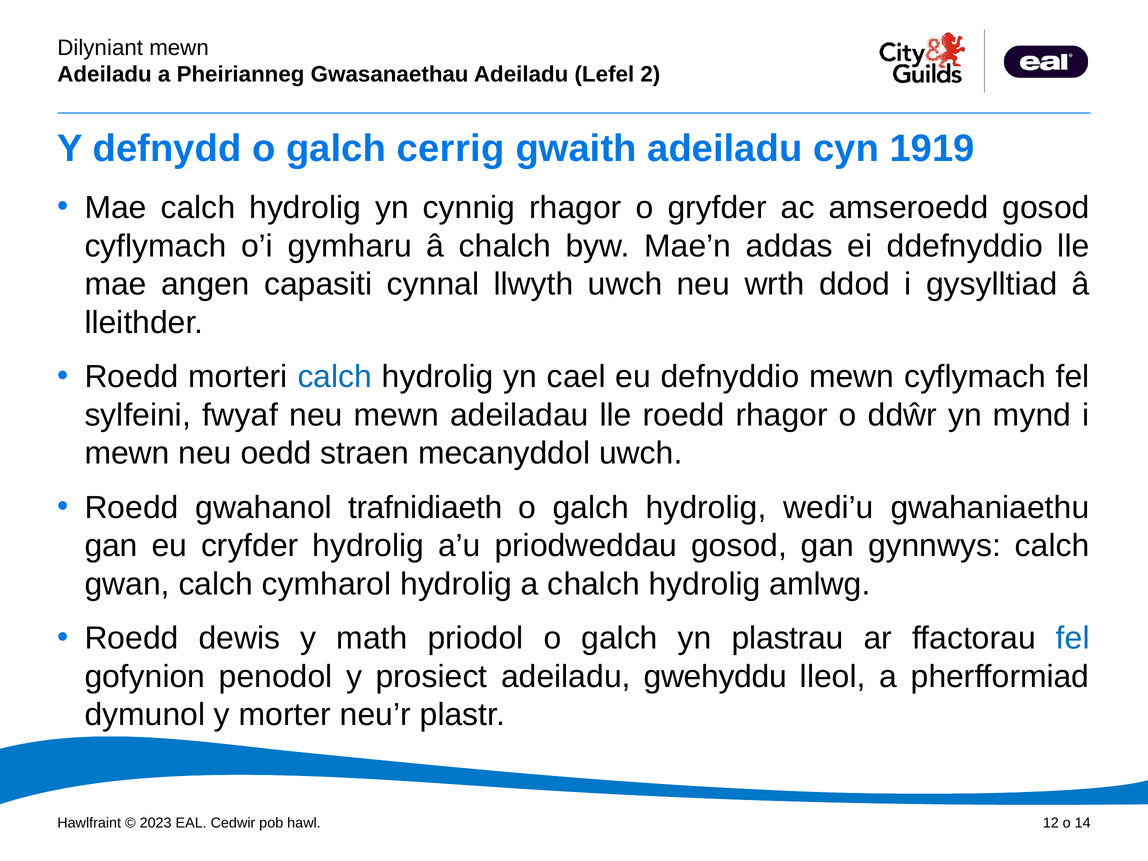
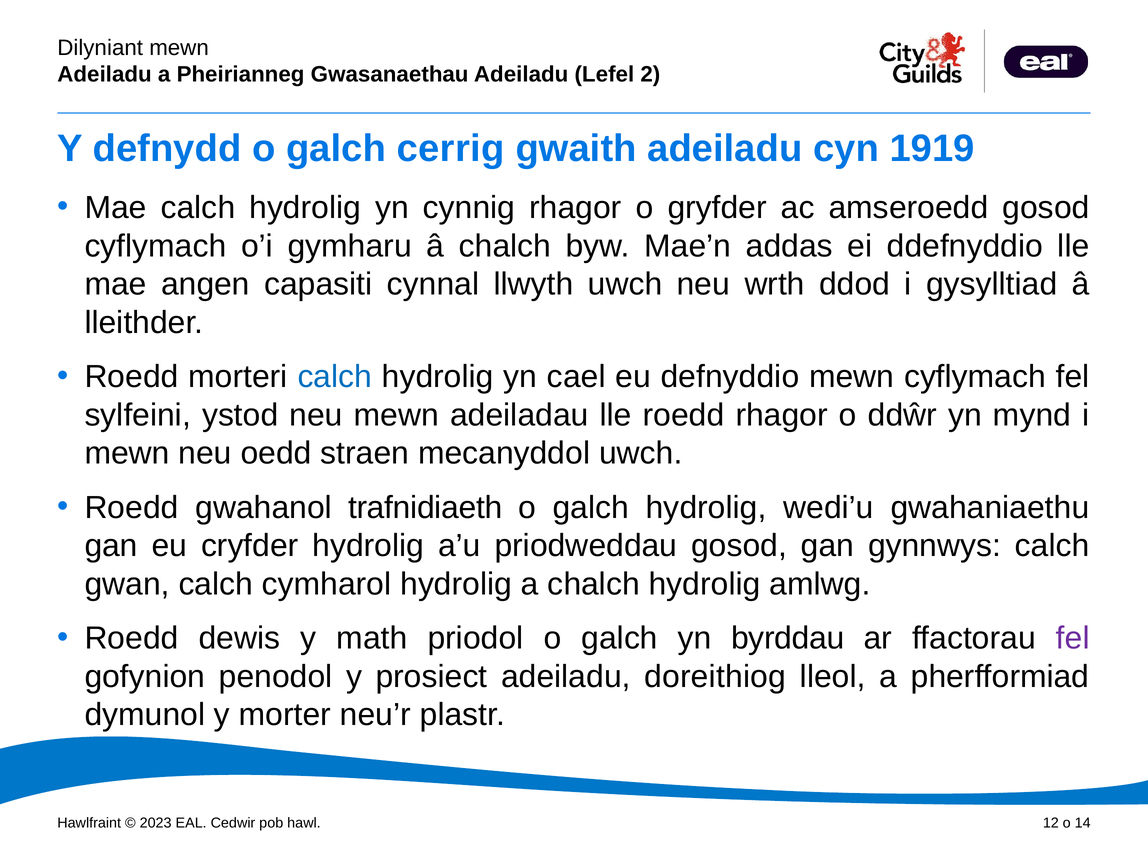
fwyaf: fwyaf -> ystod (240, 415)
plastrau: plastrau -> byrddau (788, 638)
fel colour: blue -> purple (1073, 638)
gwehyddu: gwehyddu -> doreithiog (715, 677)
